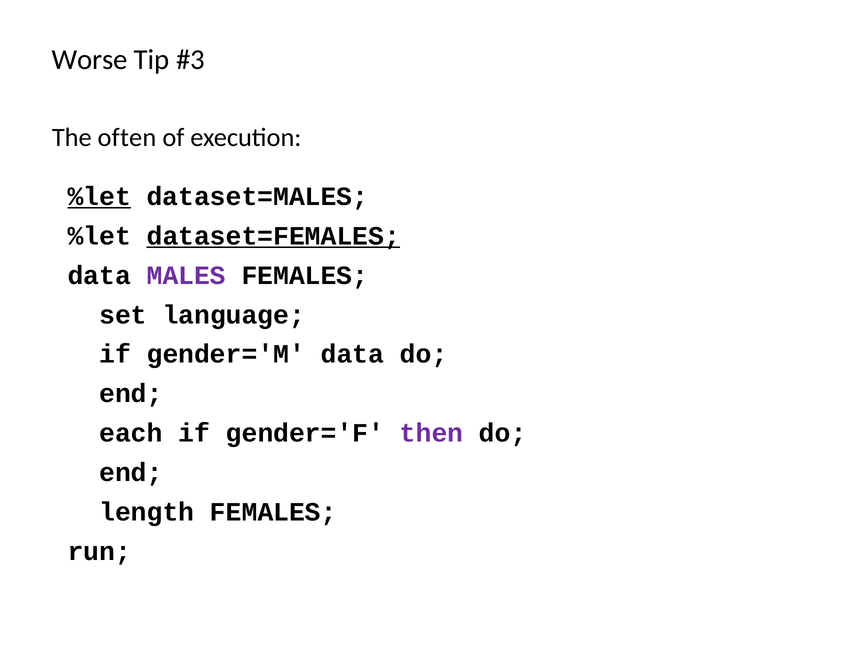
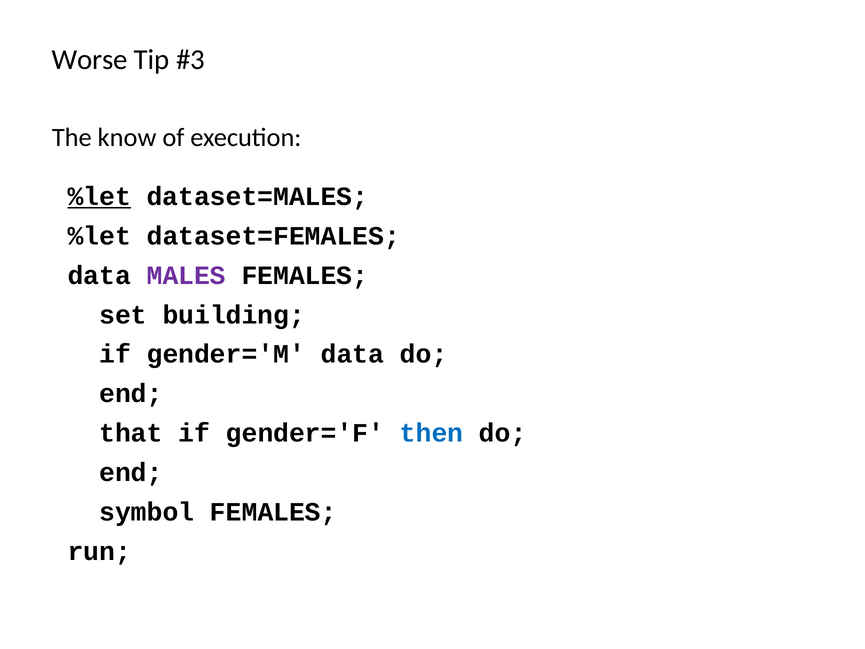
often: often -> know (127, 137)
dataset=FEMALES underline: present -> none (273, 236)
language: language -> building (234, 315)
each: each -> that (131, 433)
then colour: purple -> blue (432, 433)
length: length -> symbol (147, 512)
